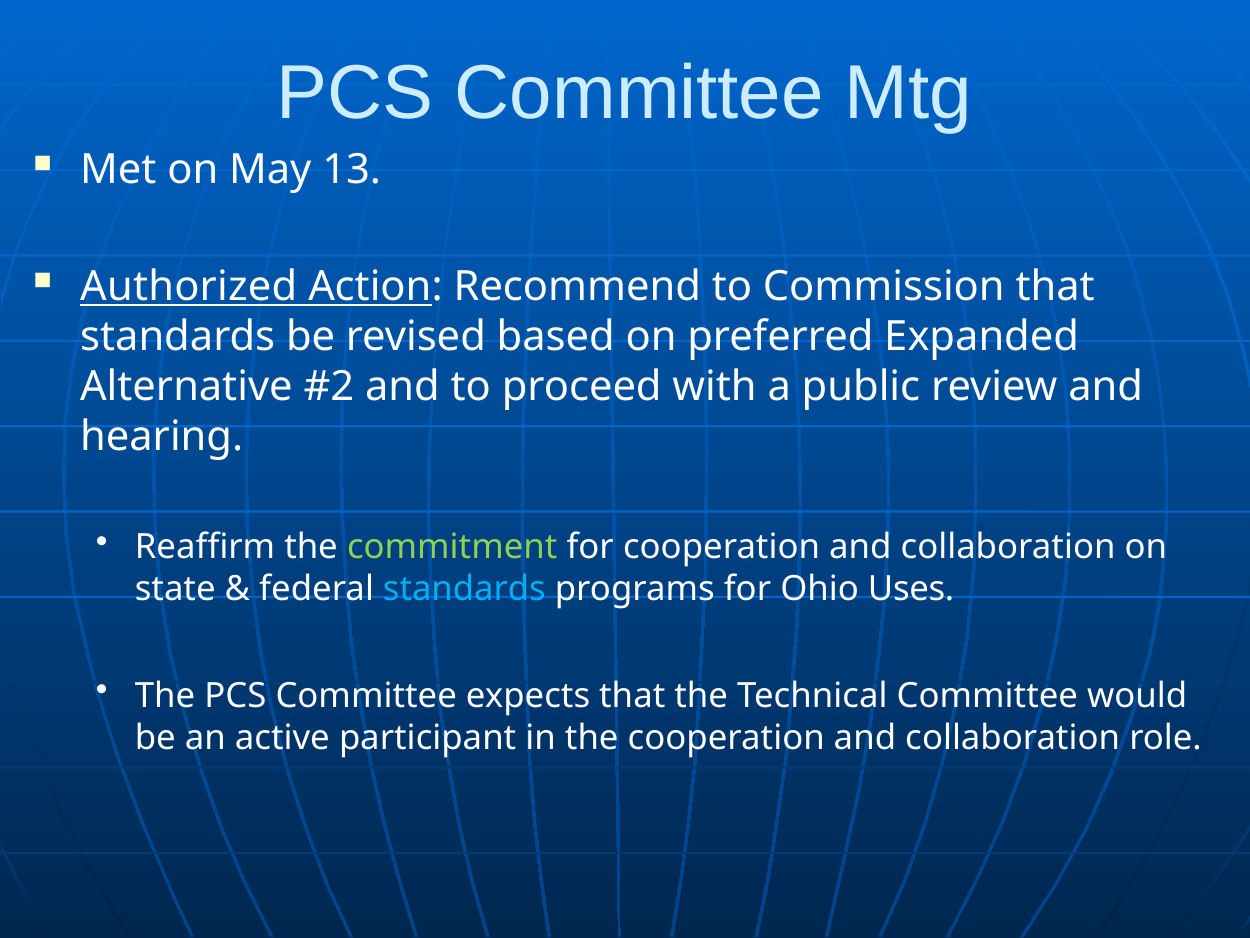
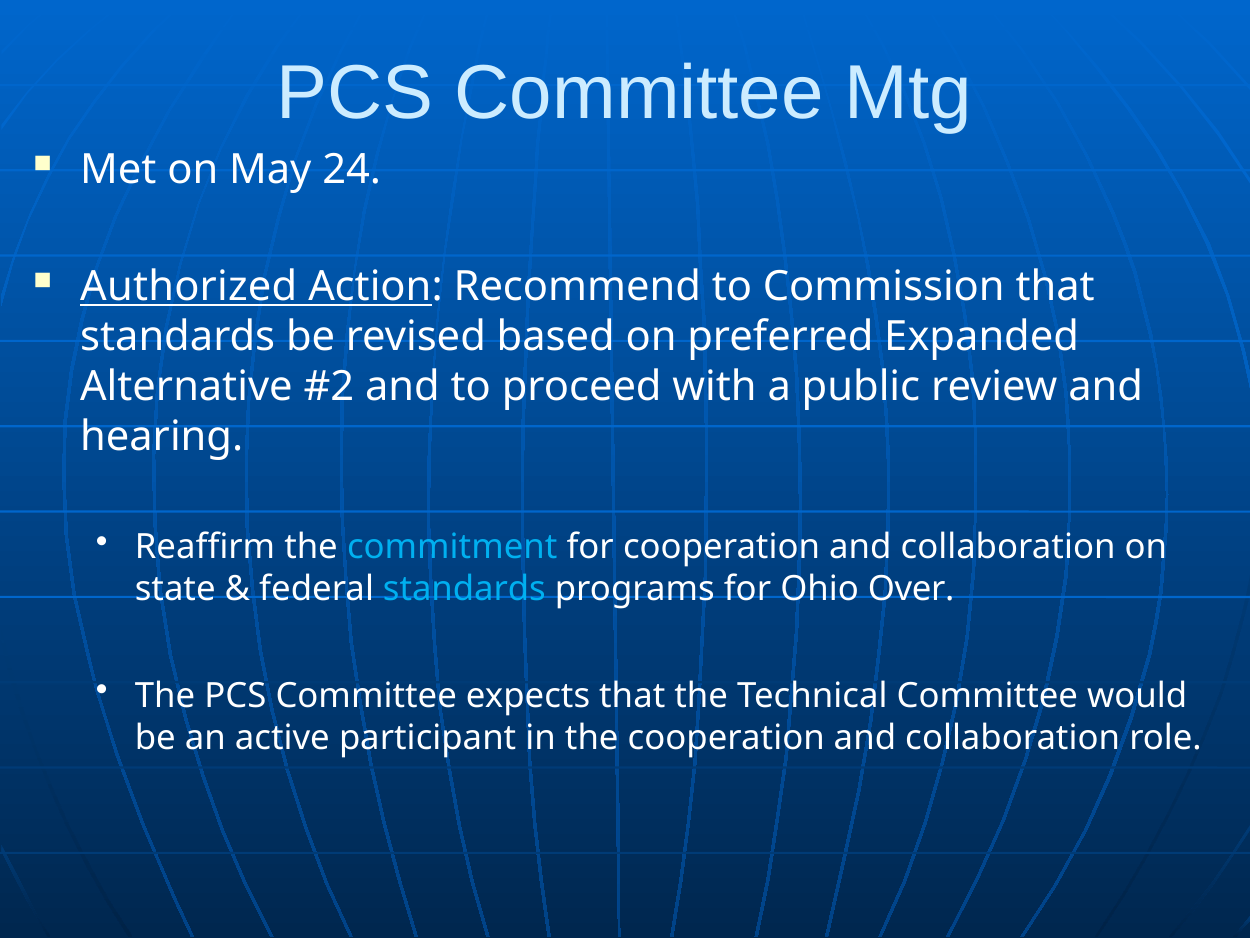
13: 13 -> 24 (352, 170)
commitment colour: light green -> light blue (452, 547)
Uses: Uses -> Over (911, 589)
